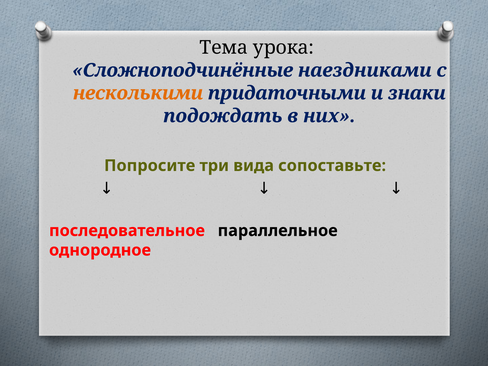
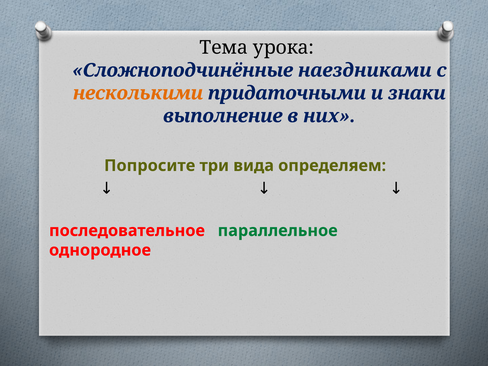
подождать: подождать -> выполнение (223, 116)
сопоставьте: сопоставьте -> определяем (332, 166)
параллельное colour: black -> green (278, 231)
